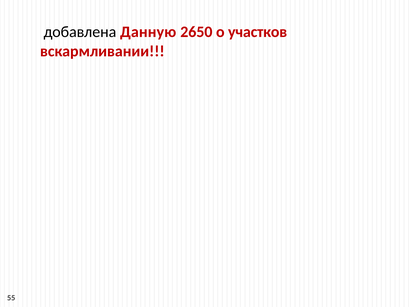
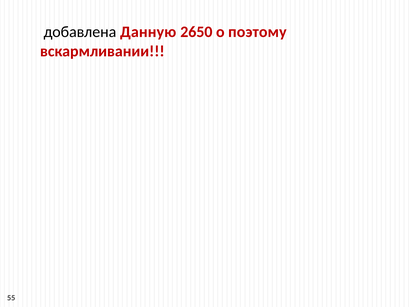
участков: участков -> поэтому (257, 32)
